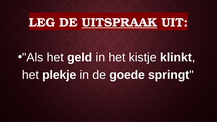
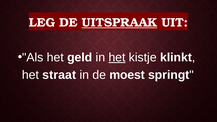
het underline: none -> present (117, 57)
plekje: plekje -> straat (59, 75)
goede: goede -> moest (127, 75)
